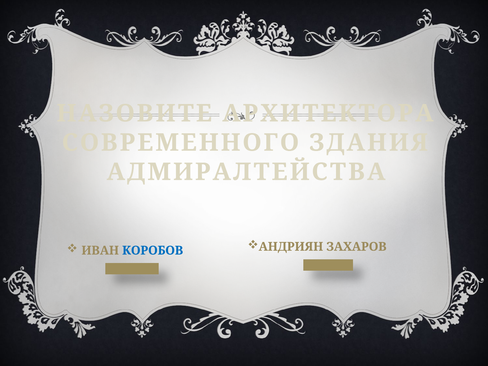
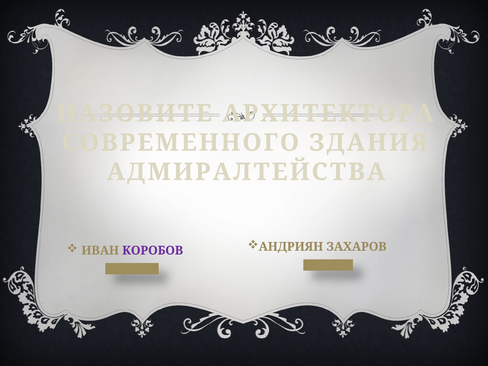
КОРОБОВ colour: blue -> purple (153, 251)
